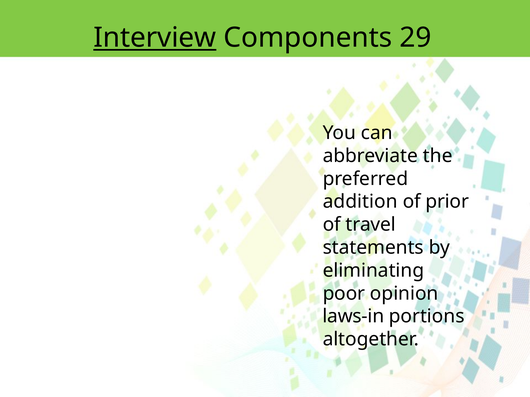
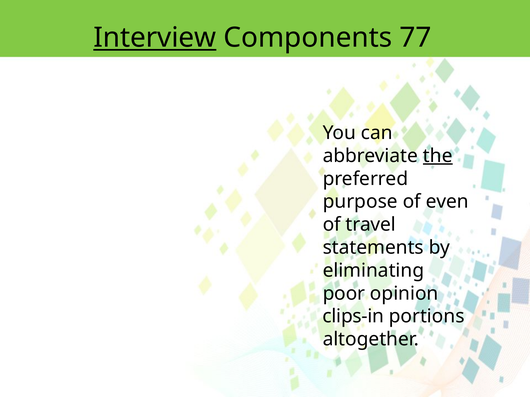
29: 29 -> 77 (416, 38)
the underline: none -> present (438, 156)
addition: addition -> purpose (360, 202)
prior: prior -> even (447, 202)
laws-in: laws-in -> clips-in (353, 317)
